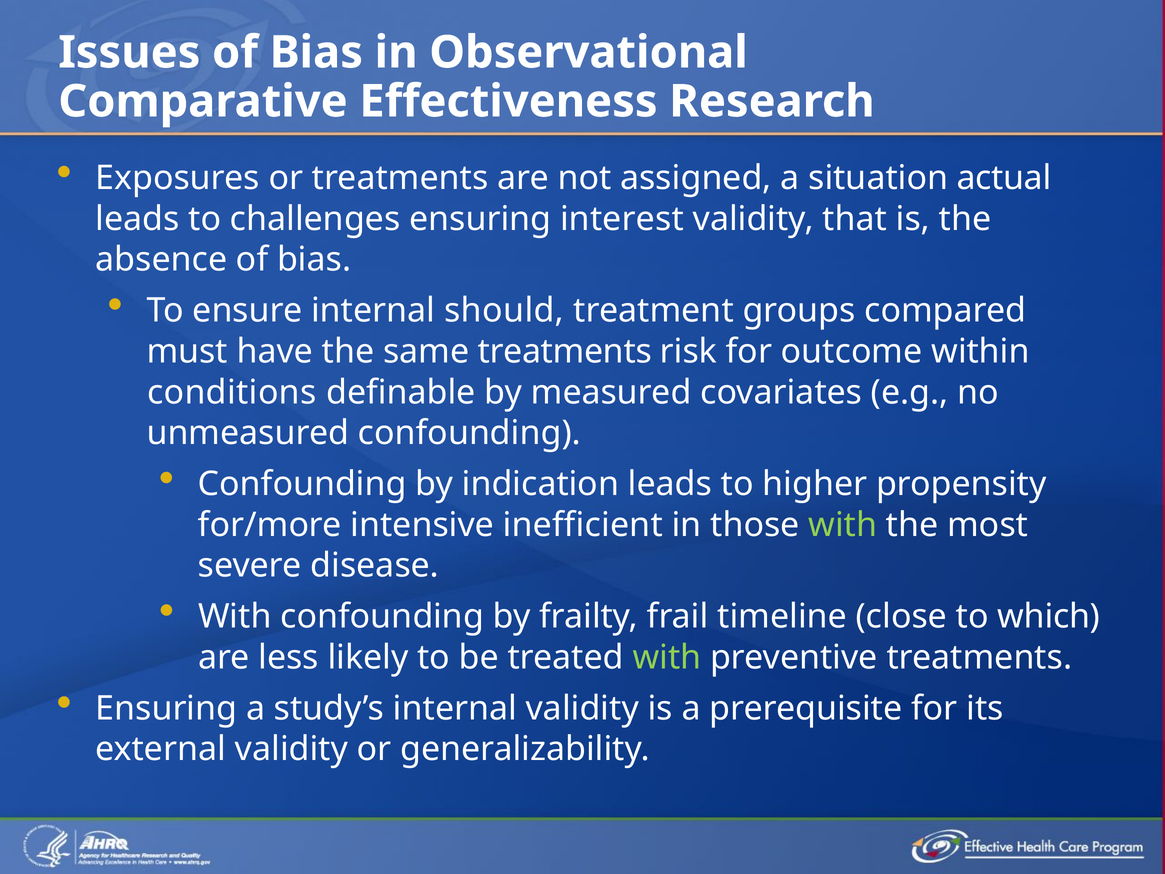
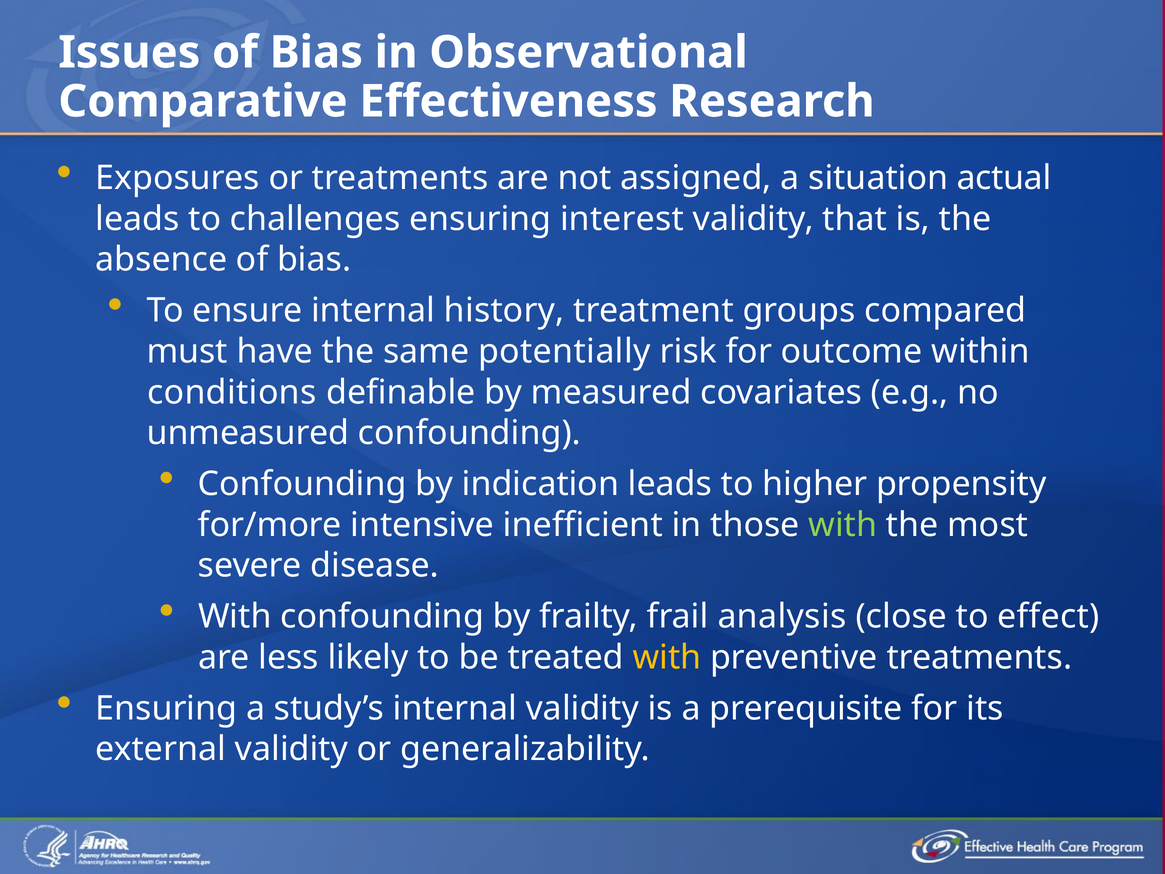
should: should -> history (504, 311)
same treatments: treatments -> potentially (564, 351)
timeline: timeline -> analysis (782, 616)
which: which -> effect (1048, 616)
with colour: light green -> yellow (667, 657)
